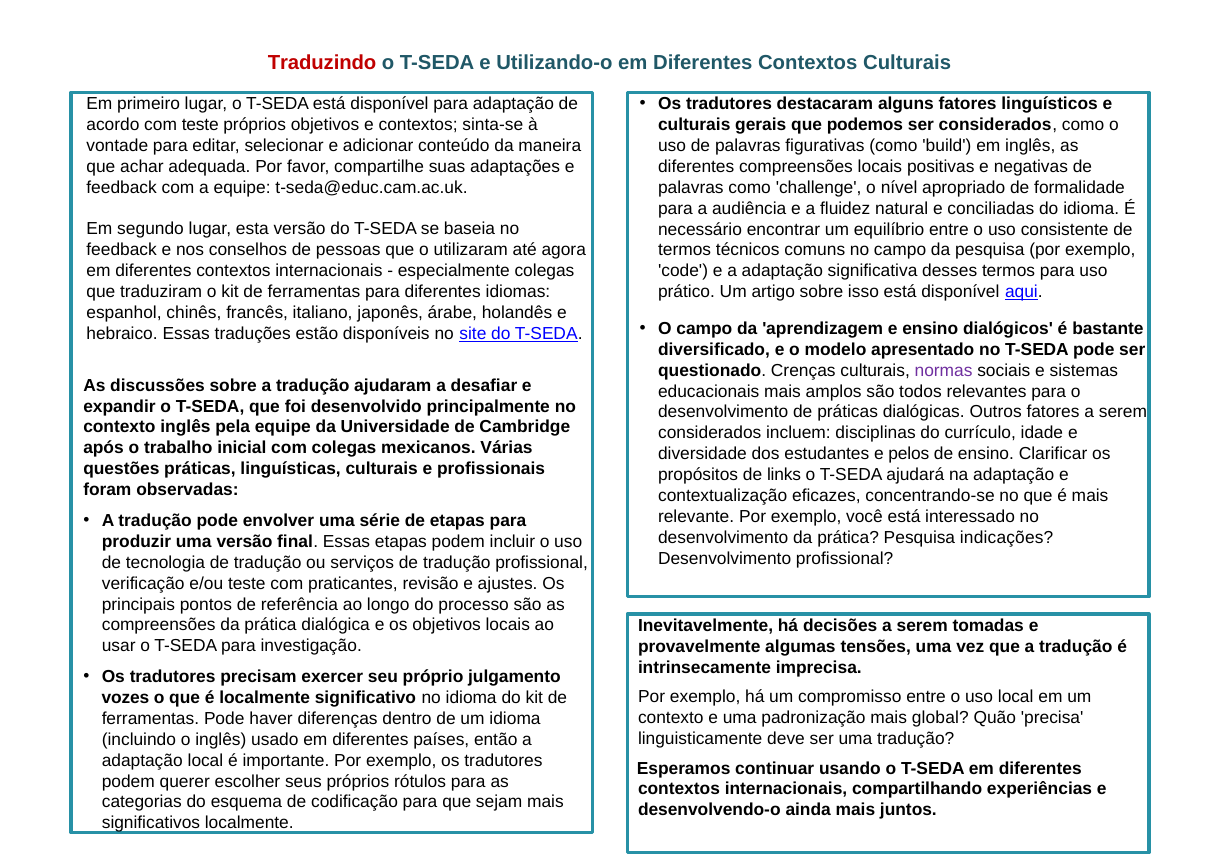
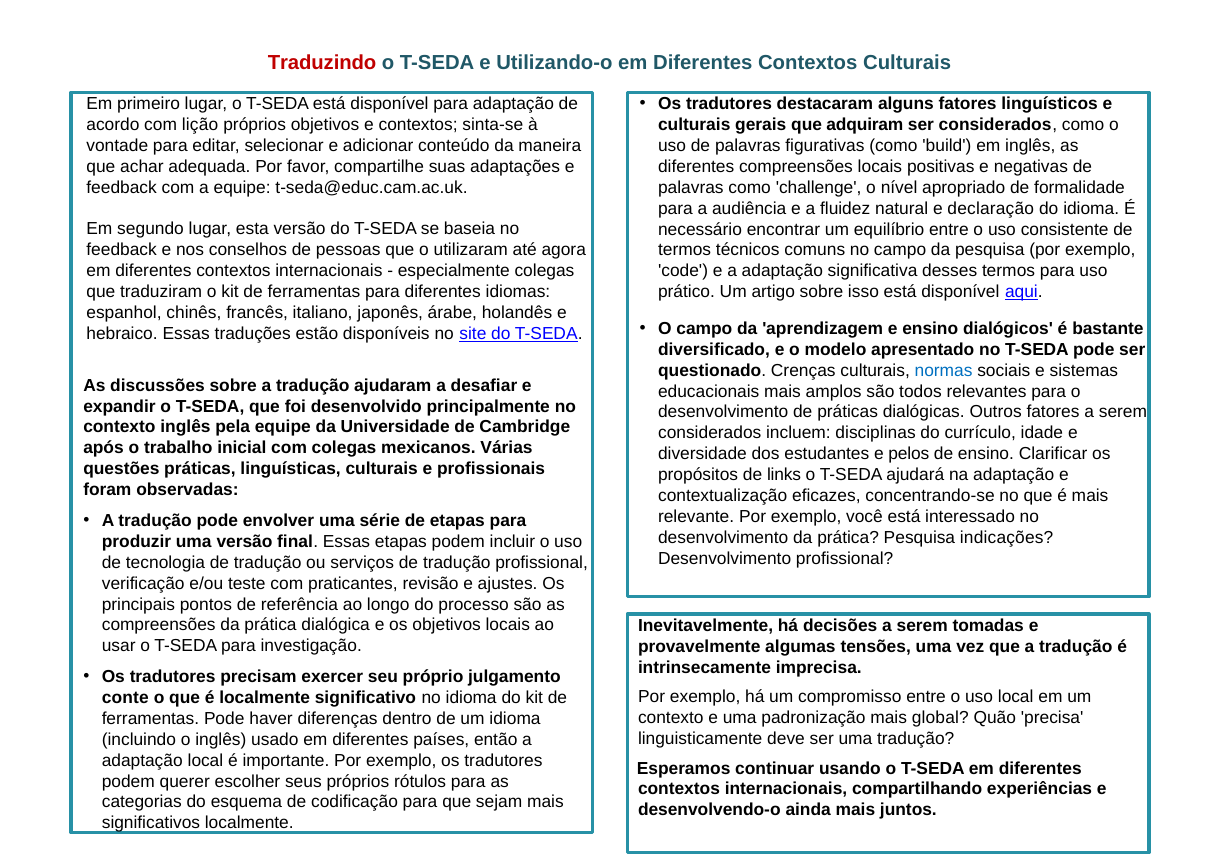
com teste: teste -> lição (200, 125)
podemos: podemos -> adquiram (865, 125)
conciliadas: conciliadas -> declaração (991, 208)
normas colour: purple -> blue (944, 370)
vozes: vozes -> conte (125, 698)
